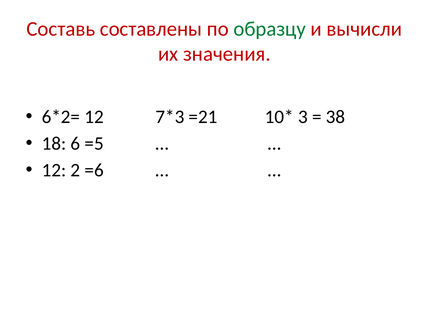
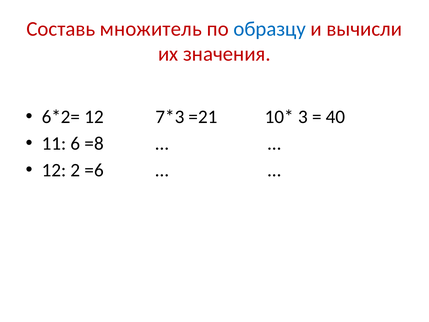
составлены: составлены -> множитель (151, 29)
образцу colour: green -> blue (270, 29)
38: 38 -> 40 (335, 117)
18: 18 -> 11 (54, 143)
=5: =5 -> =8 (94, 143)
